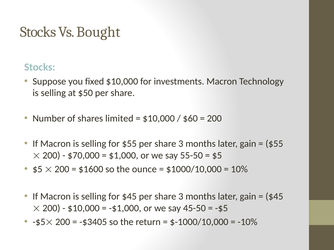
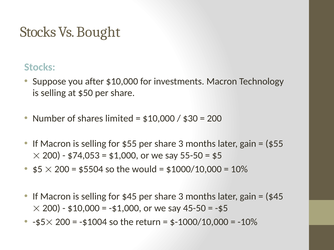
fixed: fixed -> after (94, 81)
$60: $60 -> $30 (190, 119)
$70,000: $70,000 -> $74,053 (84, 156)
$1600: $1600 -> $5504 (91, 169)
ounce: ounce -> would (144, 169)
-$3405: -$3405 -> -$1004 (93, 222)
